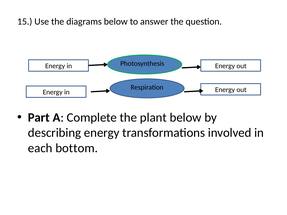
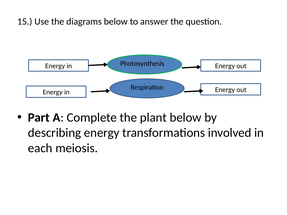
bottom: bottom -> meiosis (77, 148)
